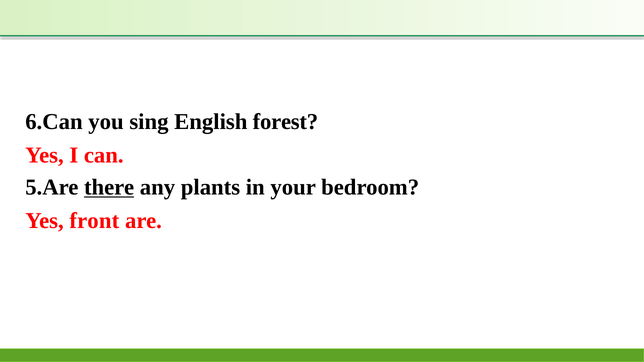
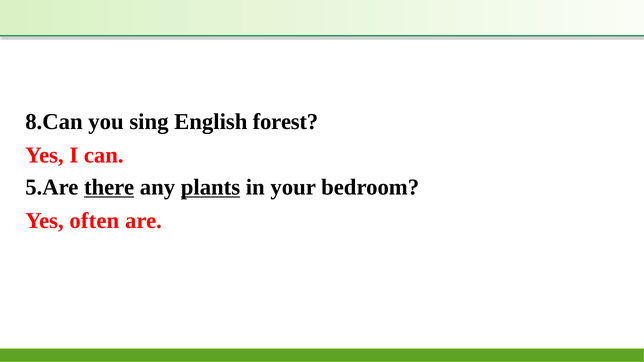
6.Can: 6.Can -> 8.Can (54, 122)
plants underline: none -> present (210, 187)
front: front -> often (94, 221)
